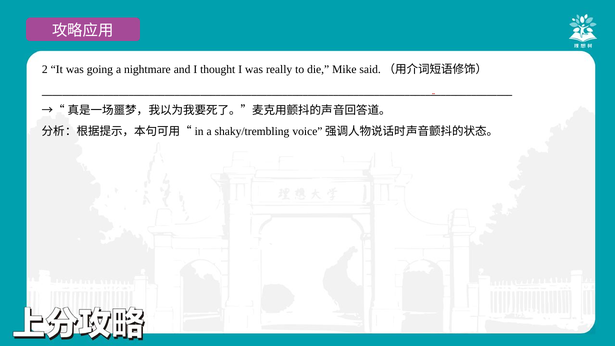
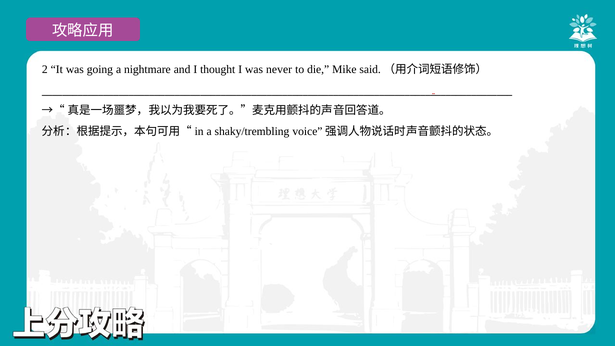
I was really: really -> never (279, 69)
